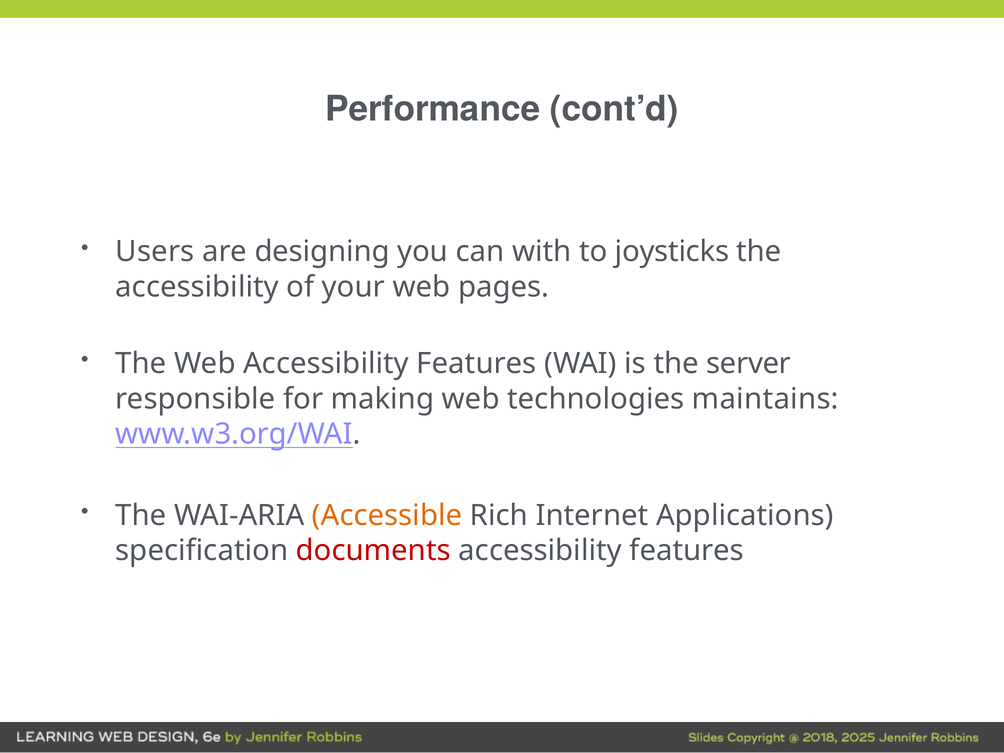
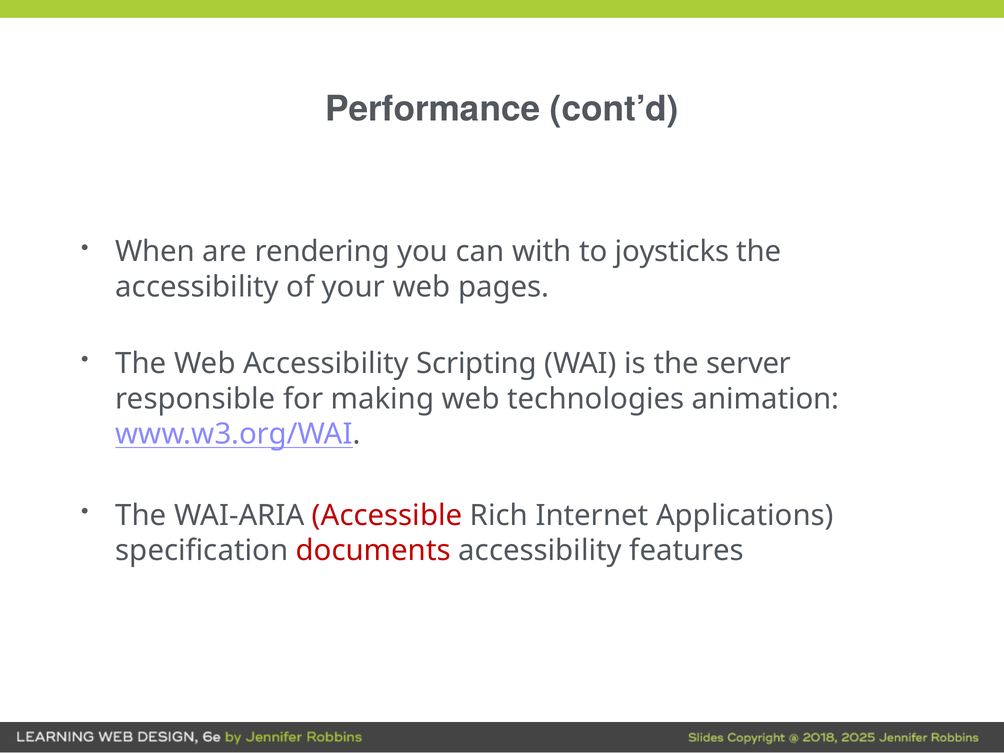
Users: Users -> When (155, 252)
designing: designing -> rendering (322, 252)
Web Accessibility Features: Features -> Scripting (477, 364)
maintains: maintains -> animation (766, 399)
Accessible colour: orange -> red (387, 515)
